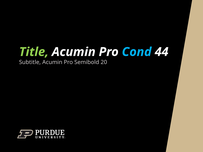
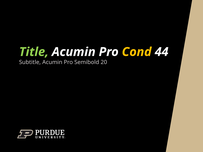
Cond colour: light blue -> yellow (137, 52)
